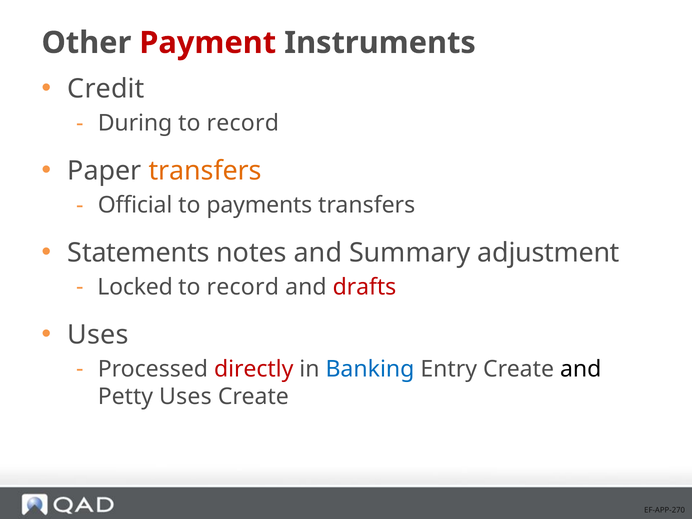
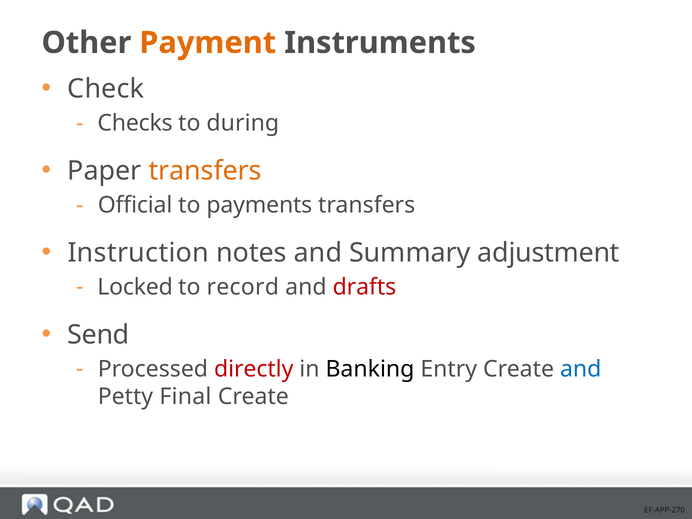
Payment colour: red -> orange (208, 43)
Credit: Credit -> Check (106, 89)
During: During -> Checks (135, 123)
record: record -> during (243, 123)
Statements: Statements -> Instruction (138, 253)
Uses: Uses -> Send (98, 335)
Banking colour: blue -> black (370, 369)
and colour: black -> blue (581, 369)
Petty Uses: Uses -> Final (185, 397)
